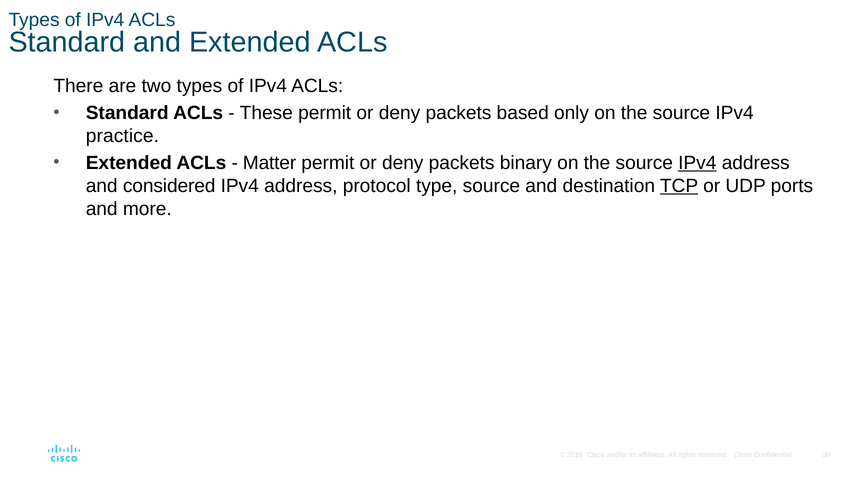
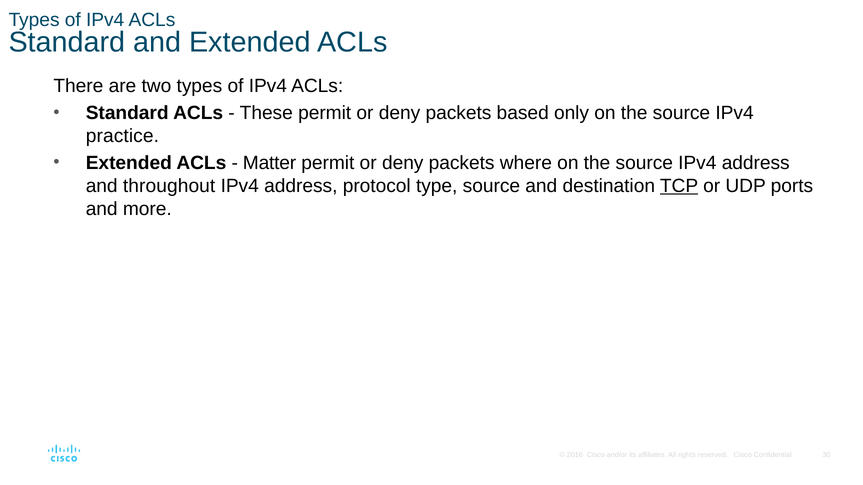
binary: binary -> where (526, 163)
IPv4 underline: present -> none (697, 163)
considered: considered -> throughout (169, 186)
